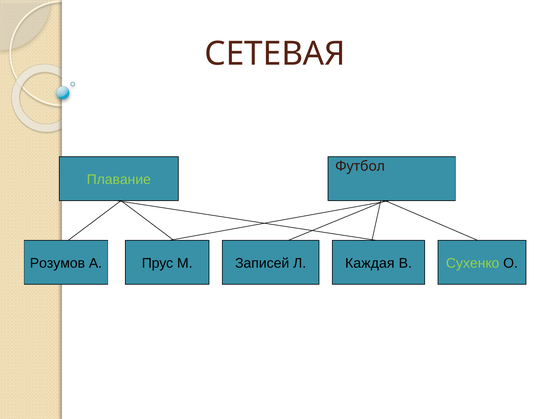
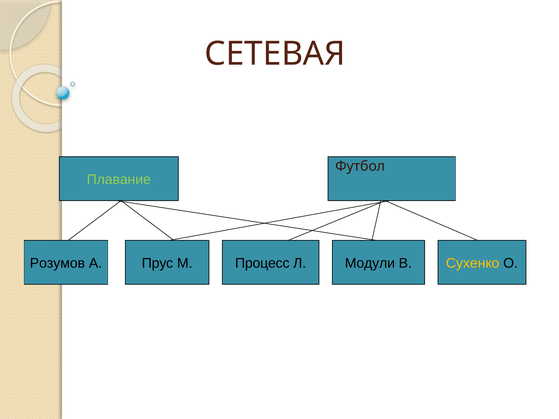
Записей: Записей -> Процесс (262, 263)
Каждая: Каждая -> Модули (370, 263)
Сухенко colour: light green -> yellow (473, 263)
